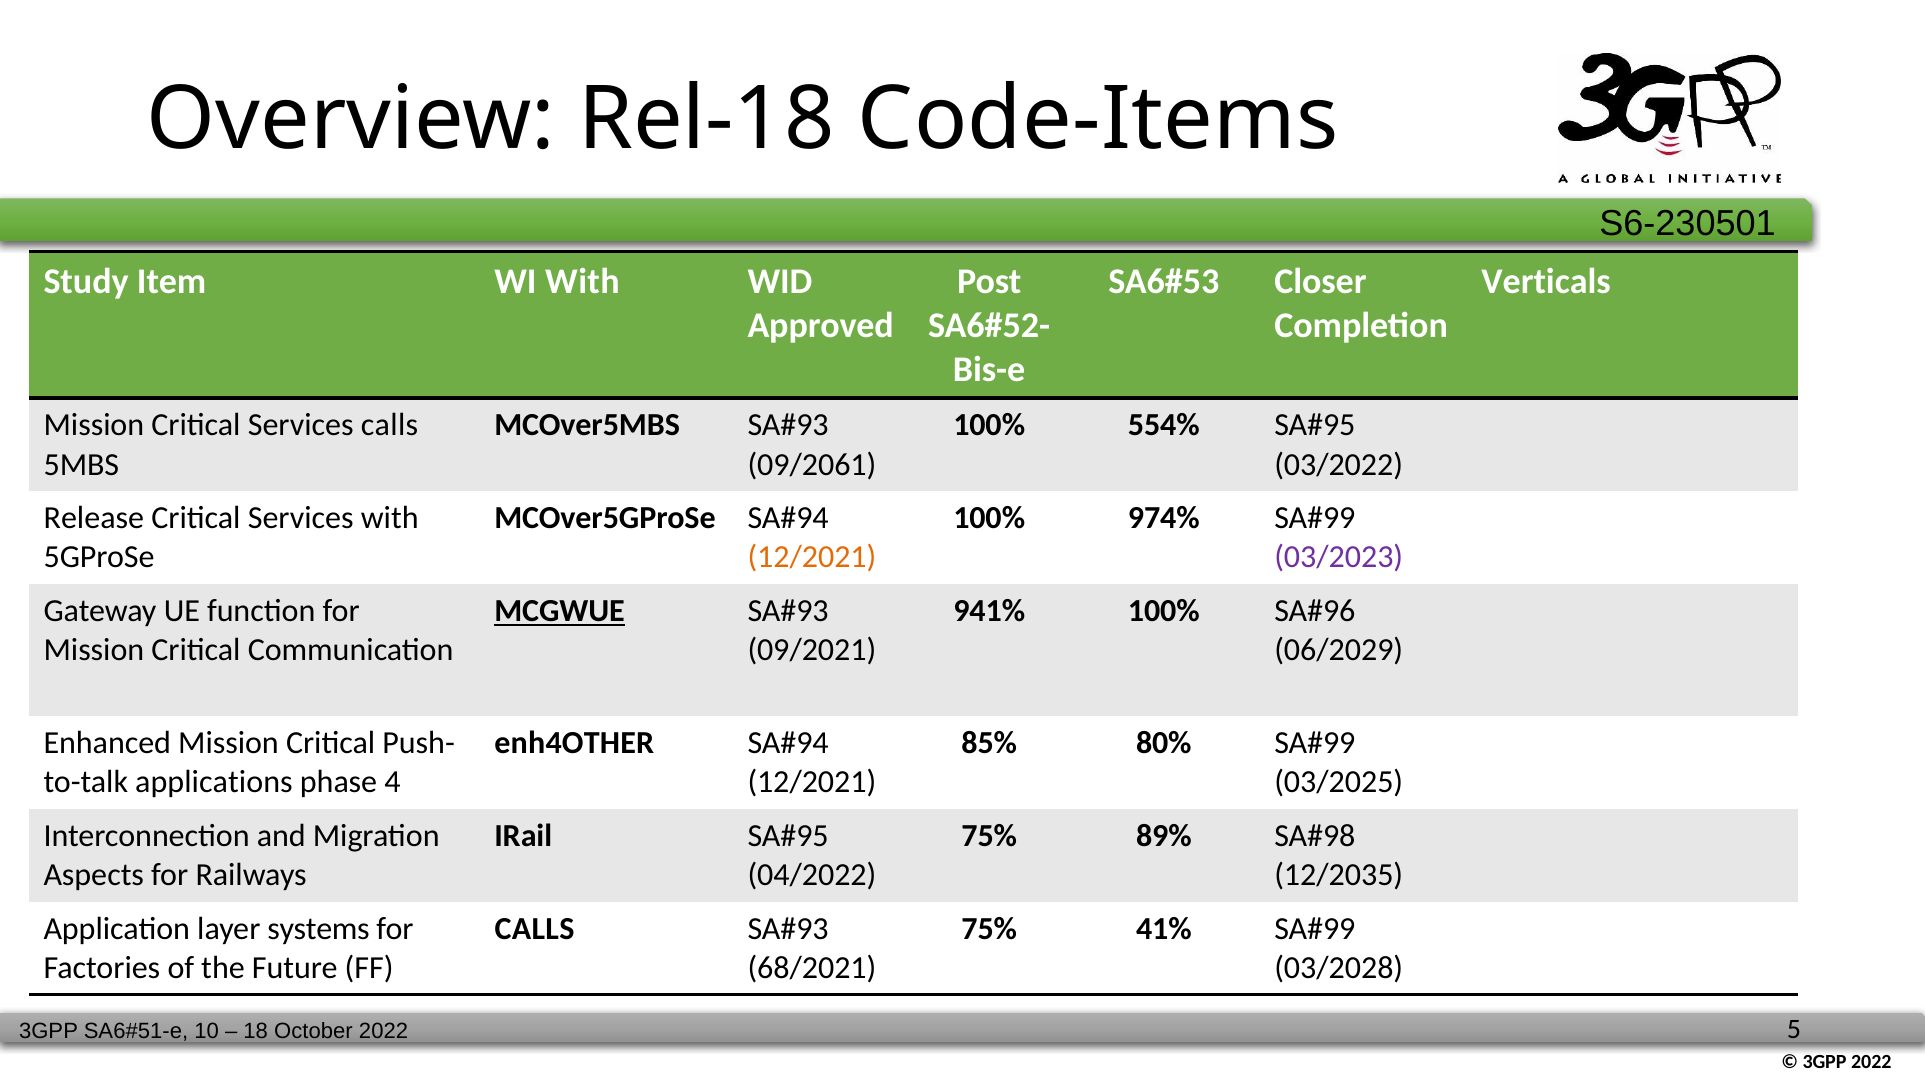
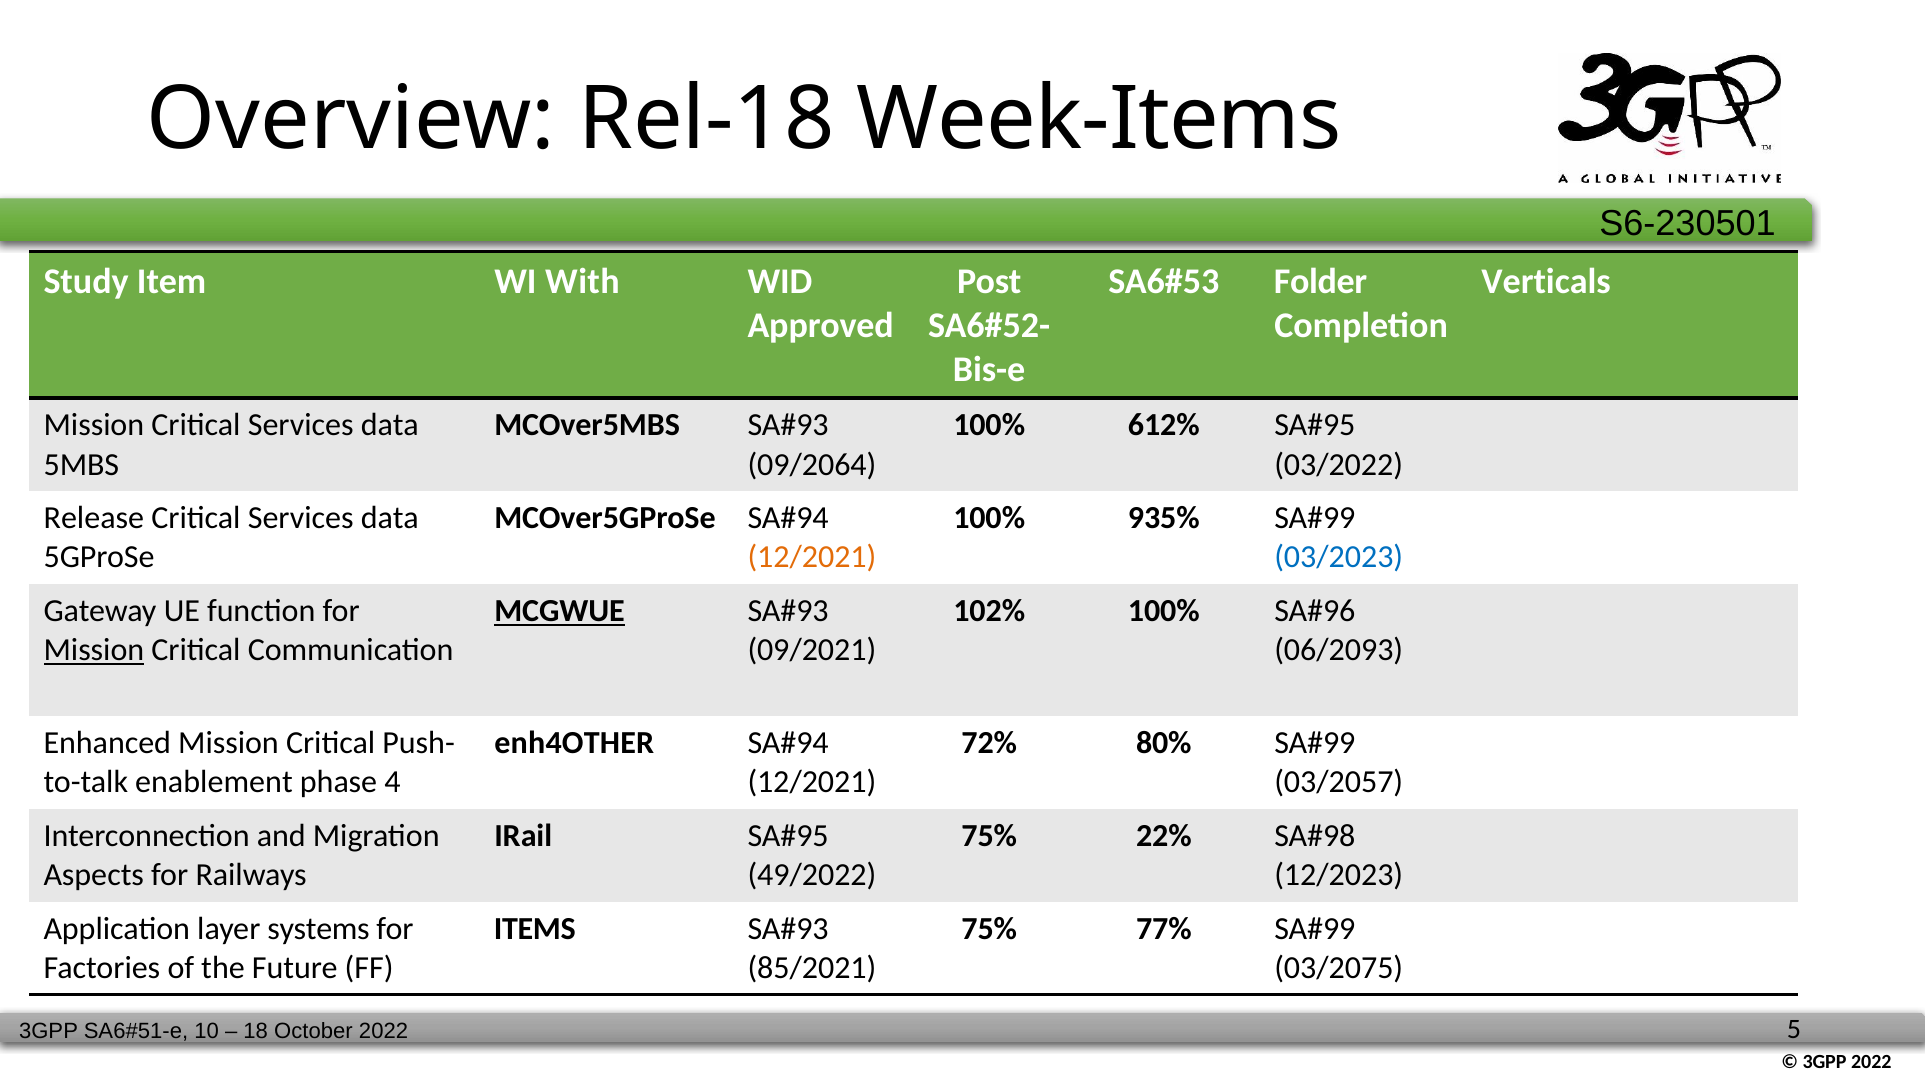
Code-Items: Code-Items -> Week-Items (1099, 119)
Closer: Closer -> Folder (1321, 281)
Mission Critical Services calls: calls -> data (390, 425)
554%: 554% -> 612% (1164, 425)
09/2061: 09/2061 -> 09/2064 (812, 464)
with: with -> data (390, 518)
974%: 974% -> 935% (1164, 518)
03/2023 colour: purple -> blue (1339, 557)
941%: 941% -> 102% (989, 611)
Mission underline: none -> present (94, 650)
06/2029: 06/2029 -> 06/2093 (1339, 650)
85%: 85% -> 72% (989, 743)
applications: applications -> enablement (214, 782)
03/2025: 03/2025 -> 03/2057 (1339, 782)
89%: 89% -> 22% (1164, 836)
04/2022: 04/2022 -> 49/2022 (812, 875)
12/2035: 12/2035 -> 12/2023 (1339, 875)
CALLS: CALLS -> ITEMS (535, 929)
41%: 41% -> 77% (1164, 929)
68/2021: 68/2021 -> 85/2021 (812, 968)
03/2028: 03/2028 -> 03/2075 (1339, 968)
